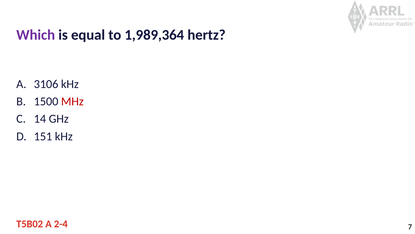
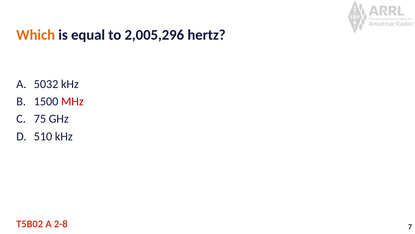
Which colour: purple -> orange (36, 35)
1,989,364: 1,989,364 -> 2,005,296 (154, 35)
3106: 3106 -> 5032 (46, 84)
14: 14 -> 75 (40, 119)
151: 151 -> 510 (43, 136)
2-4: 2-4 -> 2-8 (61, 224)
